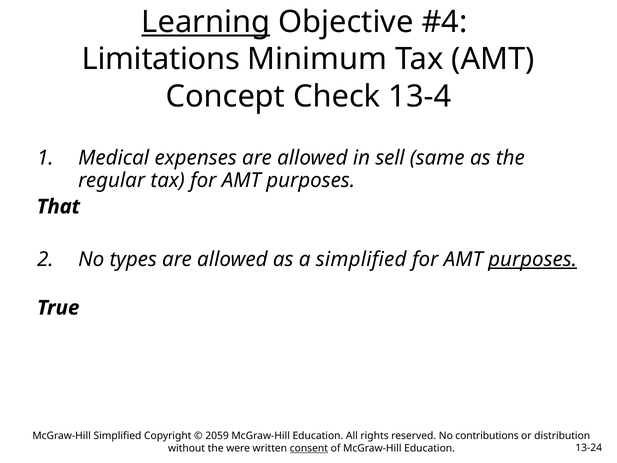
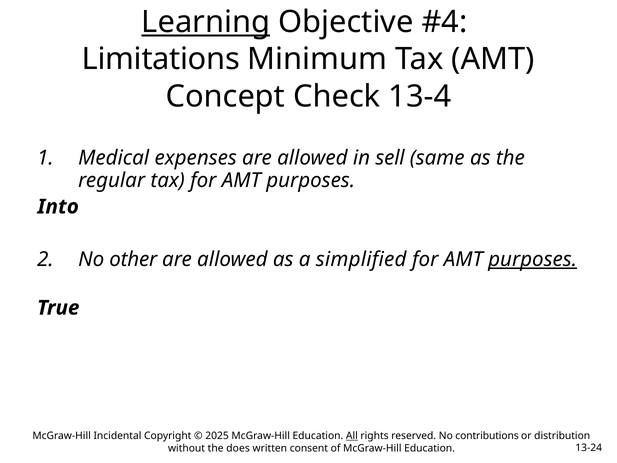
That: That -> Into (58, 207)
types: types -> other (133, 259)
McGraw-Hill Simplified: Simplified -> Incidental (117, 436)
2059: 2059 -> 2025 (217, 436)
All underline: none -> present (352, 436)
were: were -> does (238, 448)
consent underline: present -> none (309, 448)
